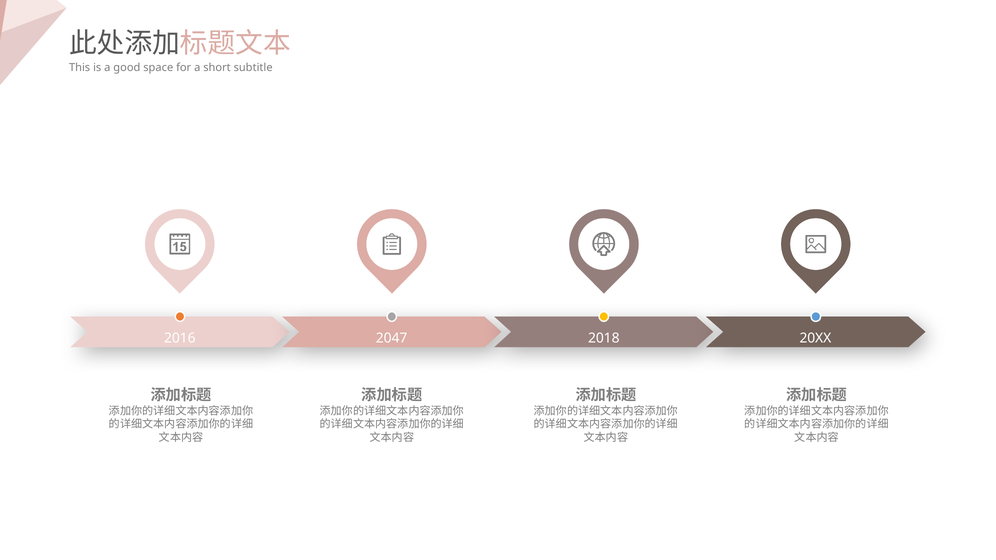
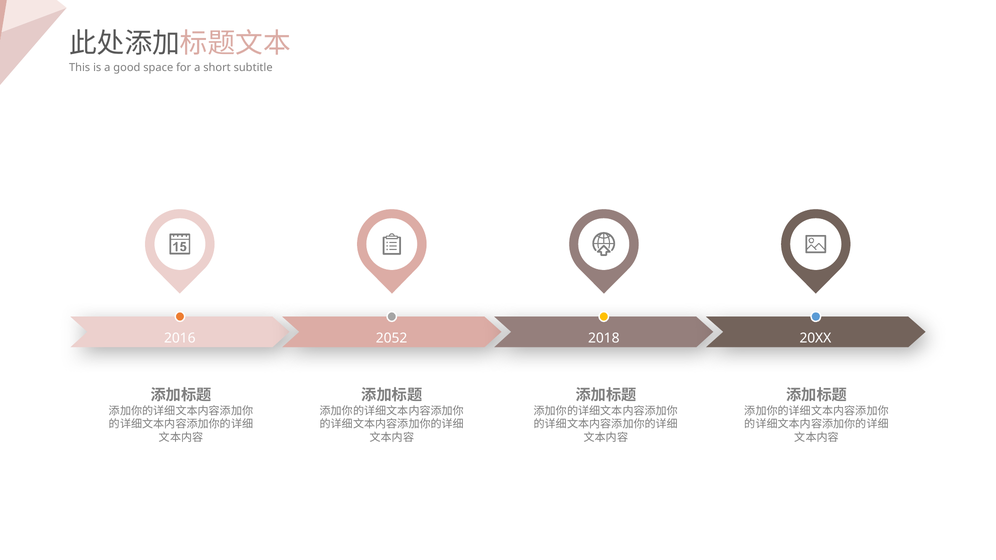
2047: 2047 -> 2052 (392, 338)
